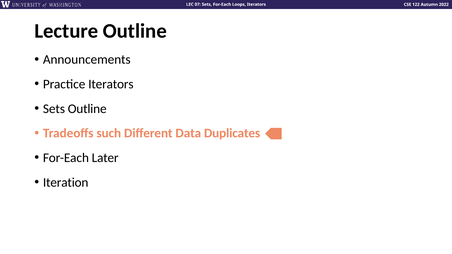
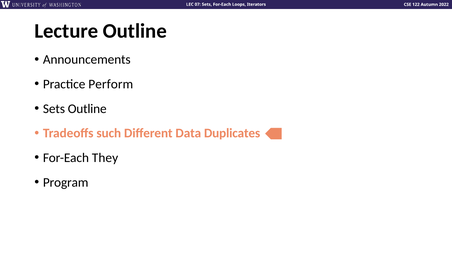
Practice Iterators: Iterators -> Perform (111, 84)
Later: Later -> They (105, 158)
Iteration: Iteration -> Program (66, 183)
